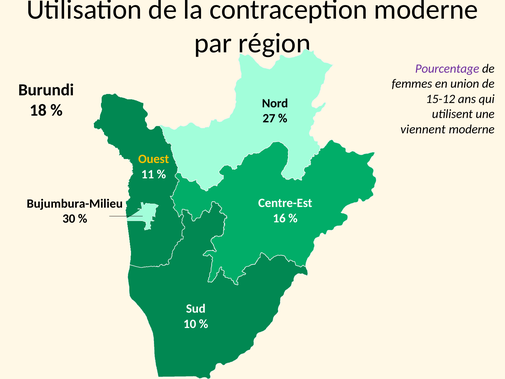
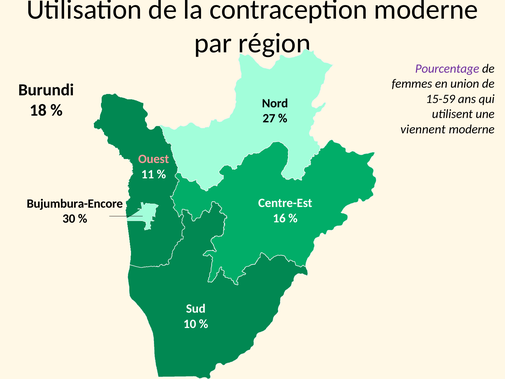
15-12: 15-12 -> 15-59 (440, 99)
Ouest colour: yellow -> pink (154, 159)
Bujumbura-Milieu: Bujumbura-Milieu -> Bujumbura-Encore (75, 203)
